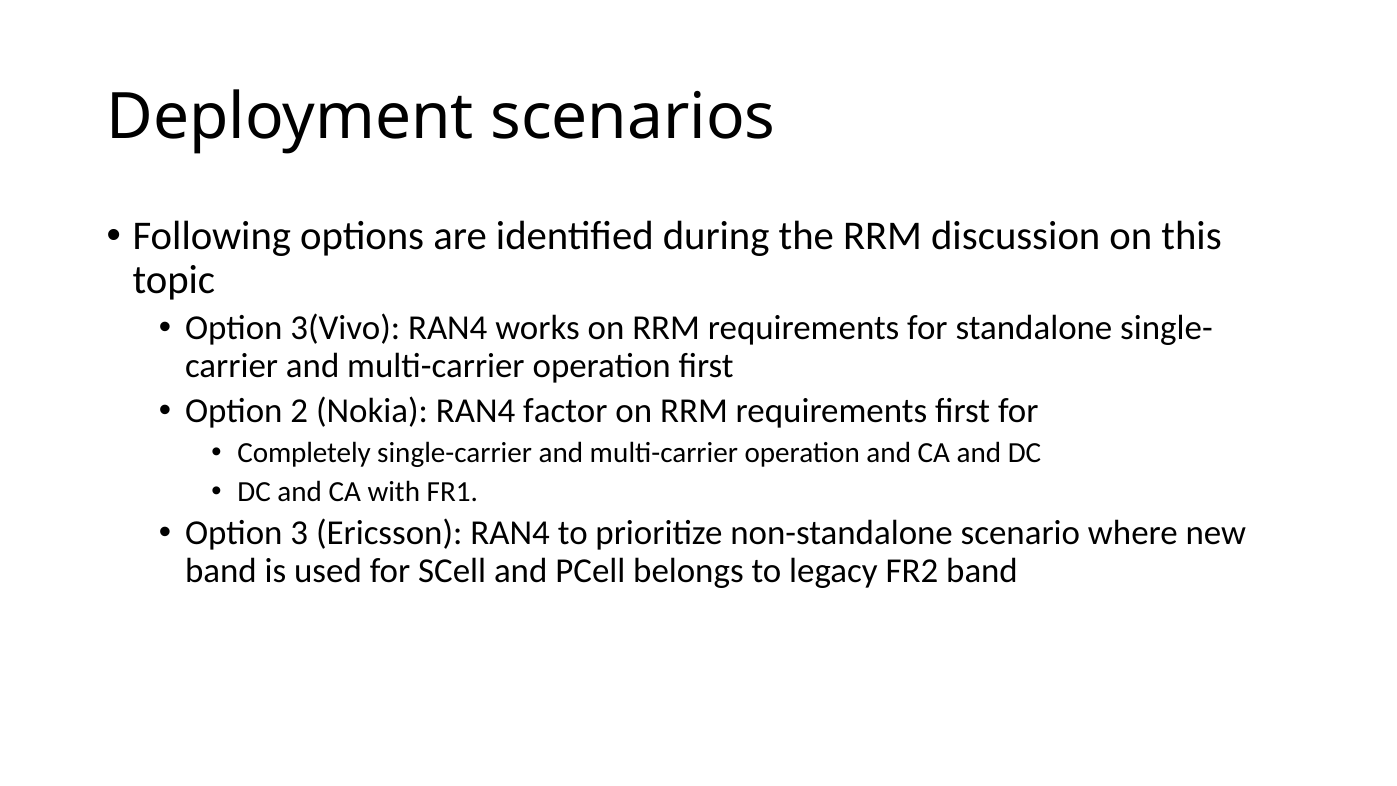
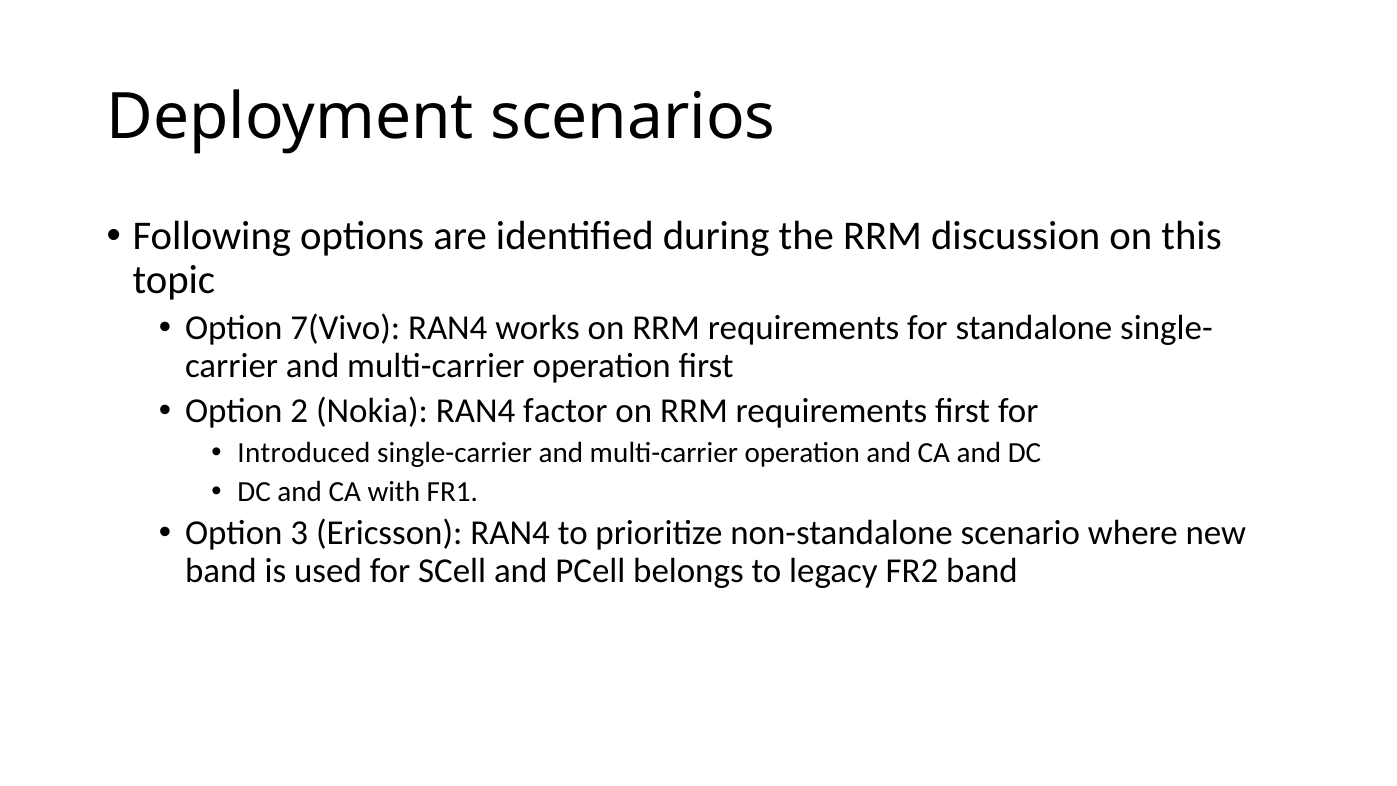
3(Vivo: 3(Vivo -> 7(Vivo (345, 328)
Completely: Completely -> Introduced (304, 453)
